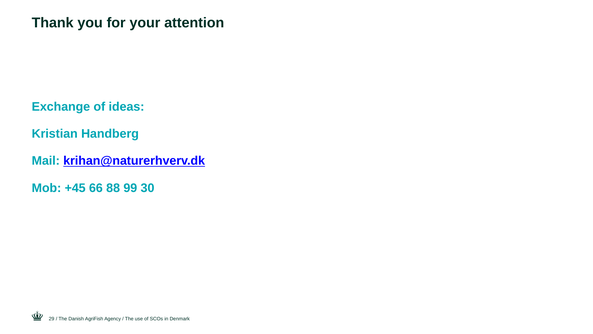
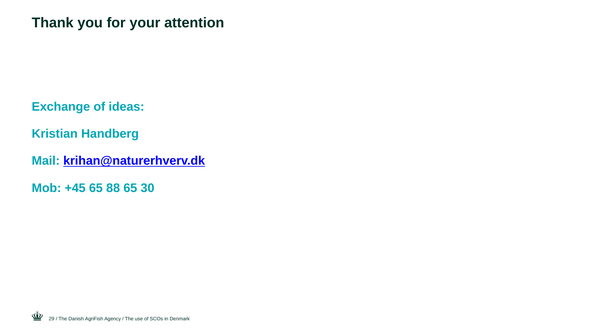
+45 66: 66 -> 65 (96, 188)
88 99: 99 -> 65 (130, 188)
